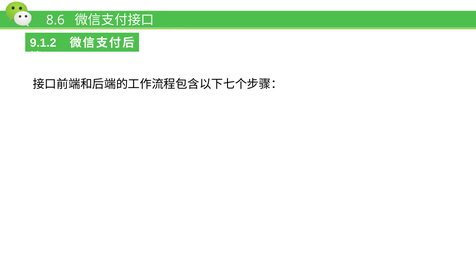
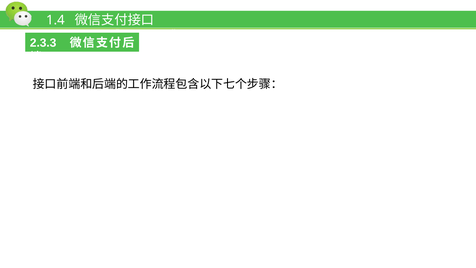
8.6: 8.6 -> 1.4 (55, 20)
9.1.2: 9.1.2 -> 2.3.3 (43, 43)
